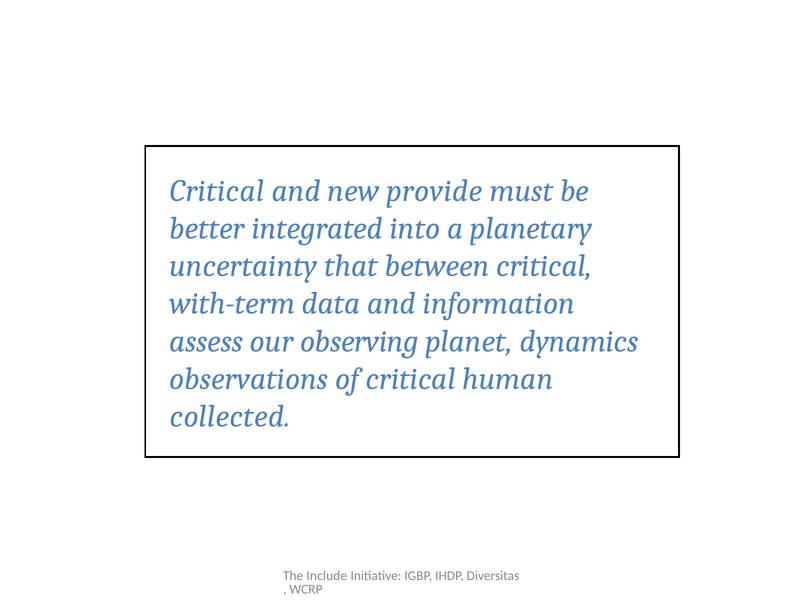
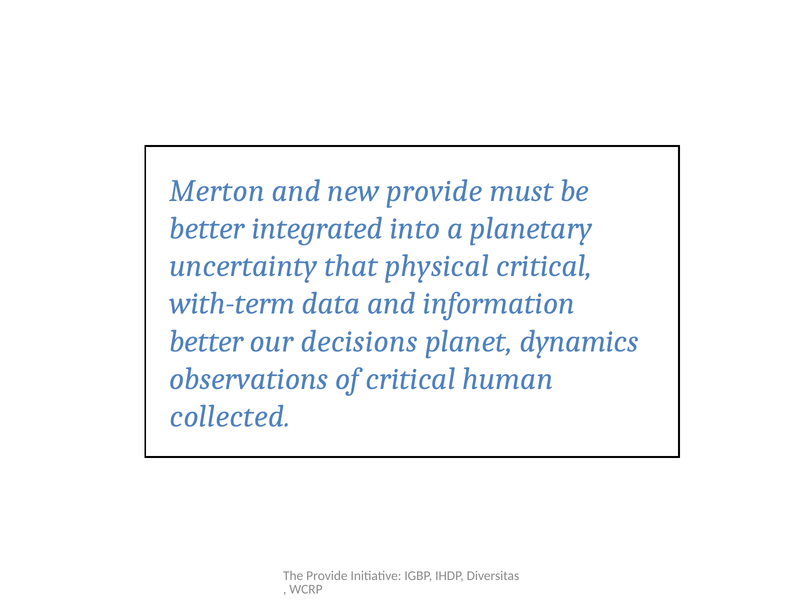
Critical: Critical -> Merton (217, 191)
between: between -> physical (437, 266)
assess: assess -> better (206, 342)
observing: observing -> decisions (359, 342)
The Include: Include -> Provide (327, 576)
